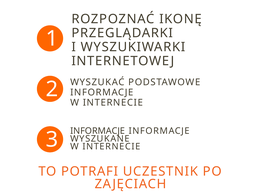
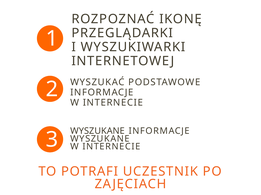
INFORMACJE: INFORMACJE -> WYSZUKANE (98, 132)
